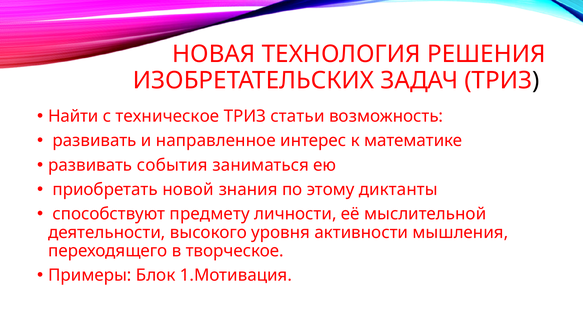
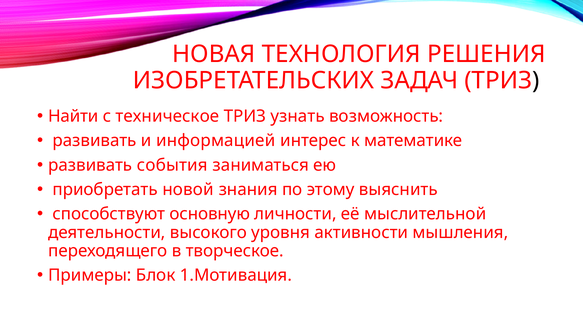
статьи: статьи -> узнать (298, 116)
направленное: направленное -> информацией (216, 141)
диктанты: диктанты -> выяснить (398, 190)
предмету: предмету -> основную (210, 214)
